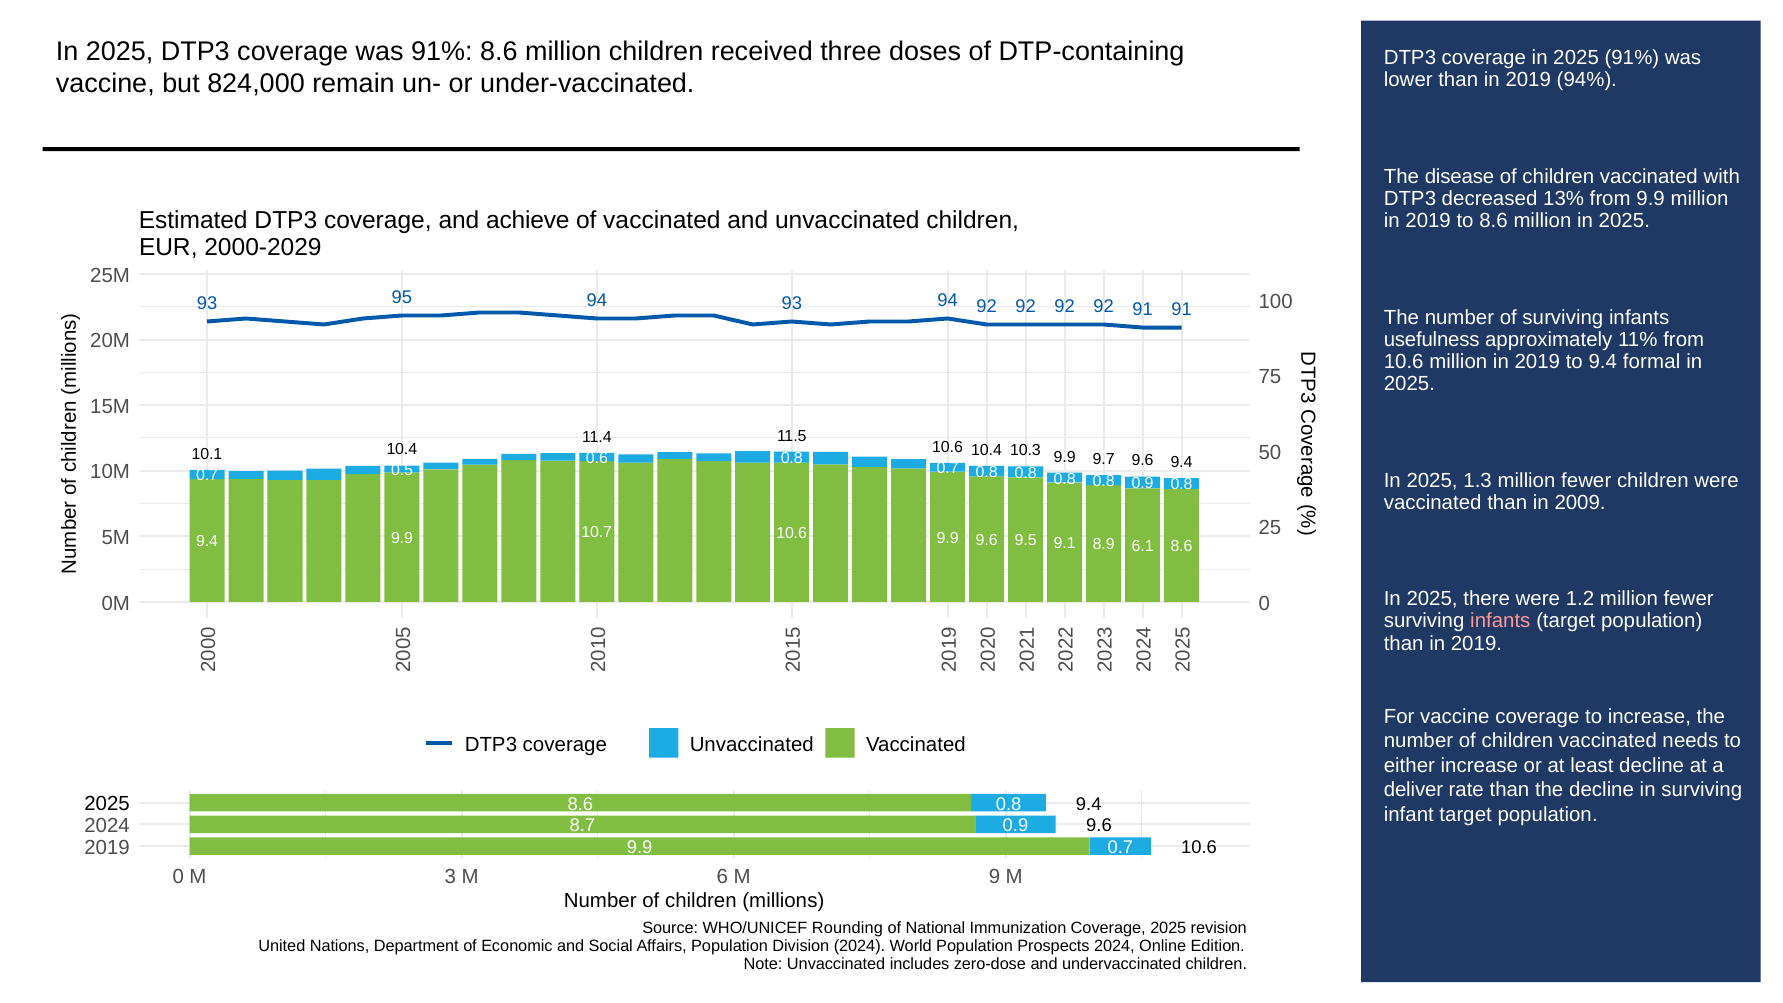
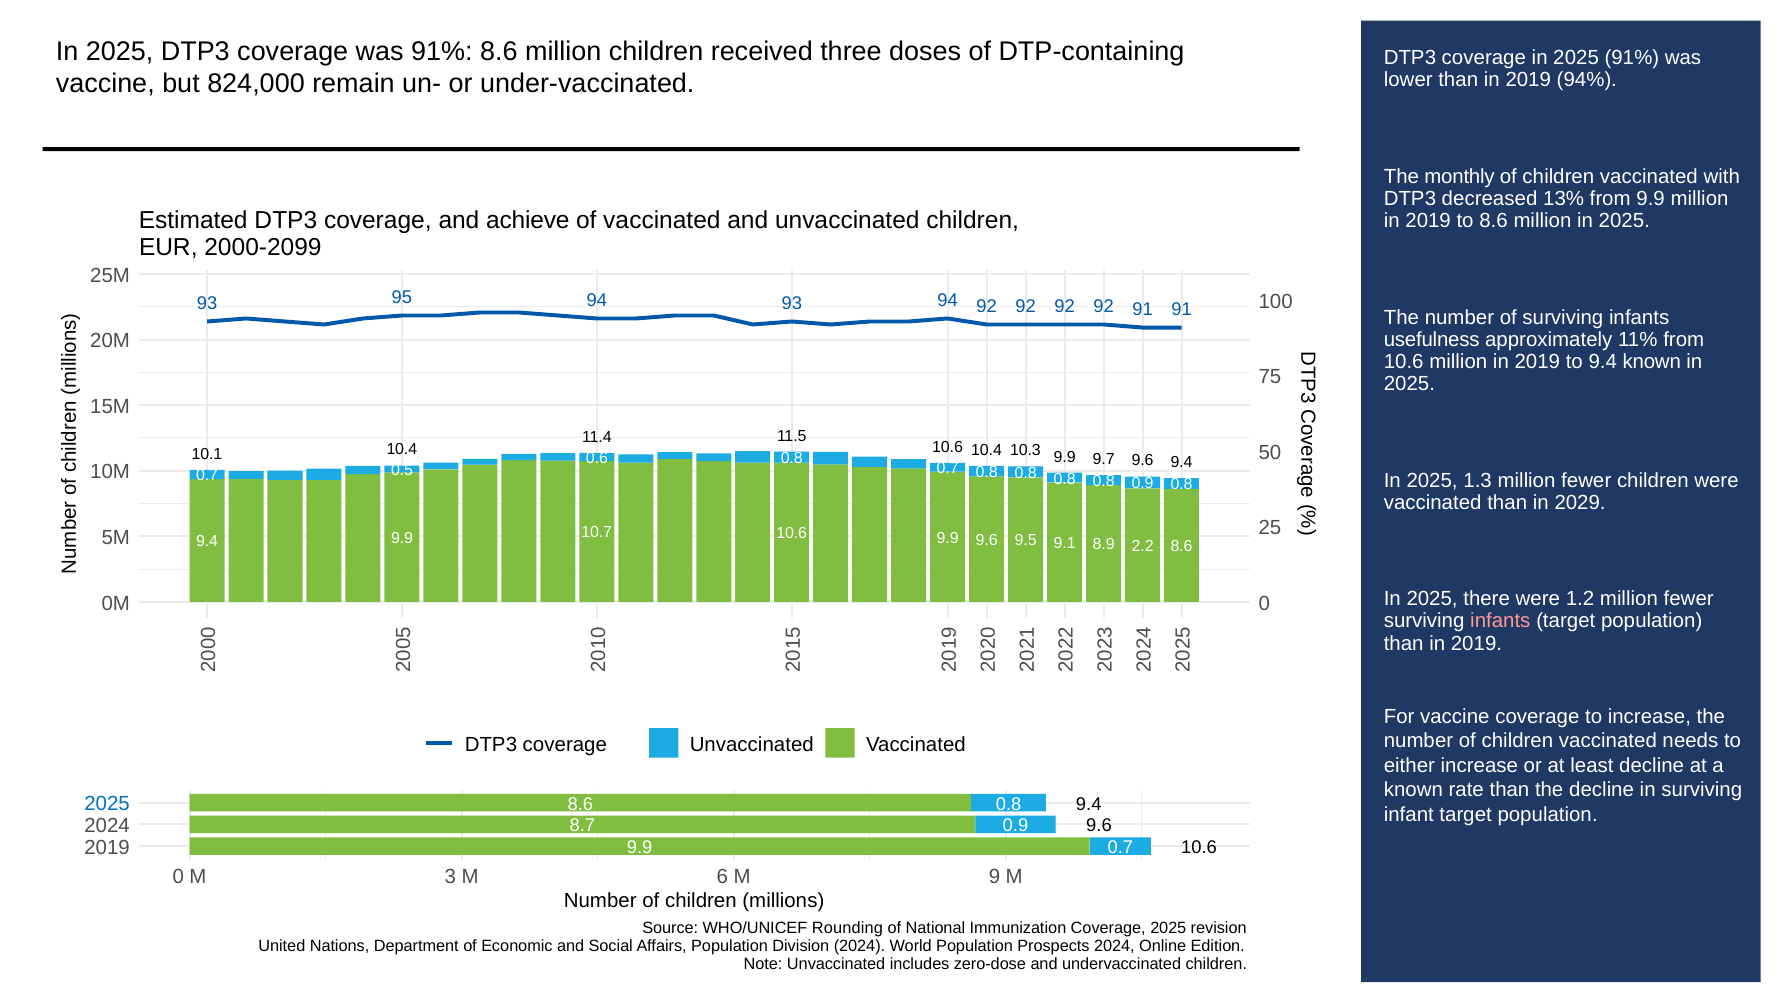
disease: disease -> monthly (1460, 176)
2000-2029: 2000-2029 -> 2000-2099 (263, 247)
9.4 formal: formal -> known (1652, 361)
2009: 2009 -> 2029 (1580, 502)
6.1: 6.1 -> 2.2 (1143, 546)
deliver: deliver -> known (1413, 790)
2025 colour: black -> blue (107, 804)
